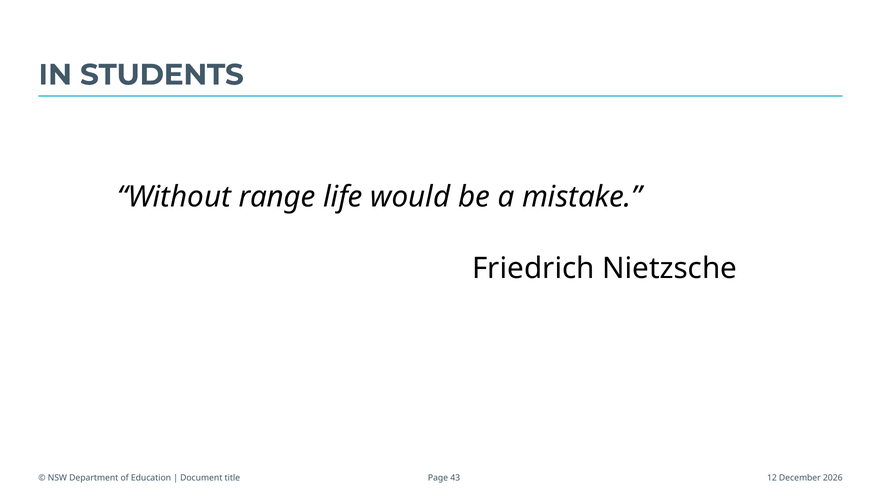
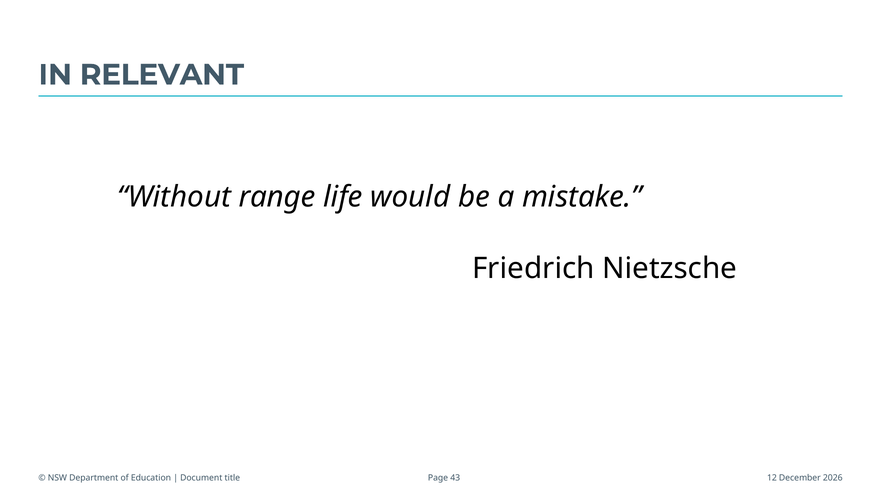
STUDENTS: STUDENTS -> RELEVANT (162, 75)
